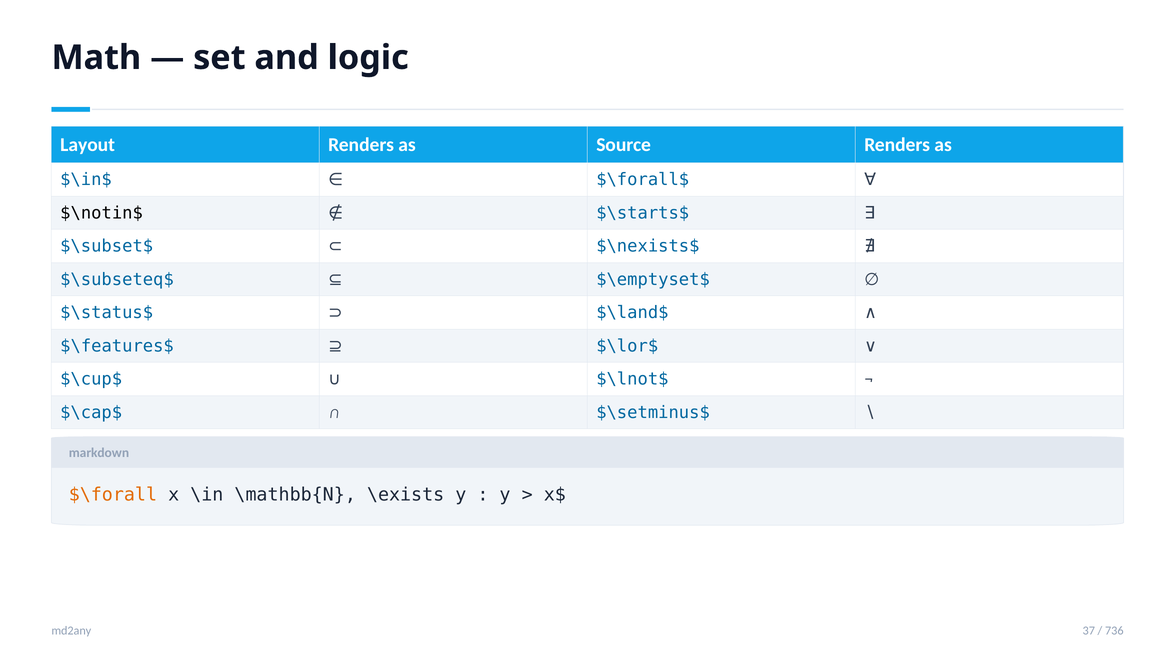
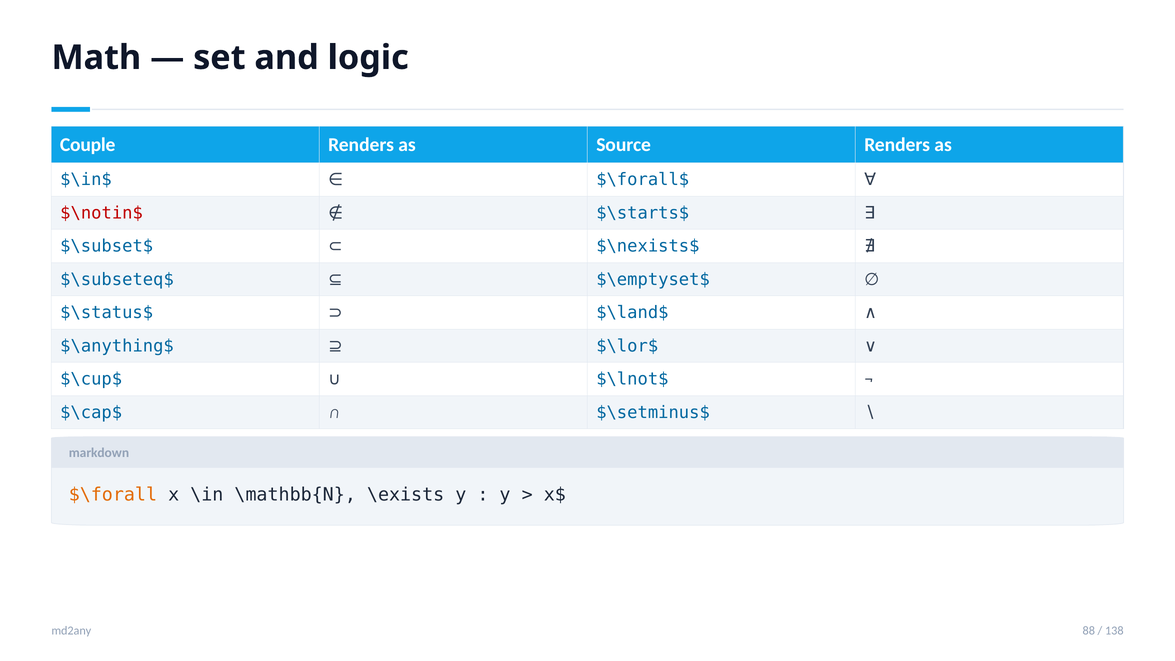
Layout: Layout -> Couple (88, 145)
$\notin$ colour: black -> red (102, 213)
$\features$: $\features$ -> $\anything$ (117, 346)
37: 37 -> 88 (1089, 631)
736: 736 -> 138 (1114, 631)
